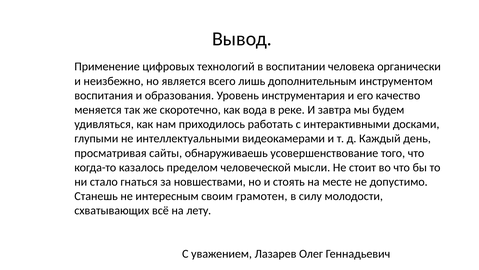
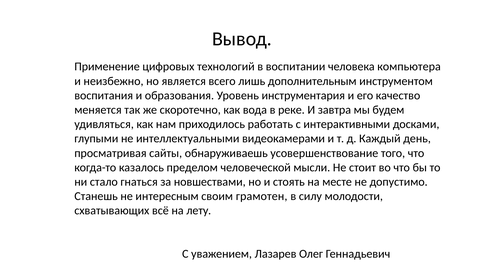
органически: органически -> компьютера (409, 67)
